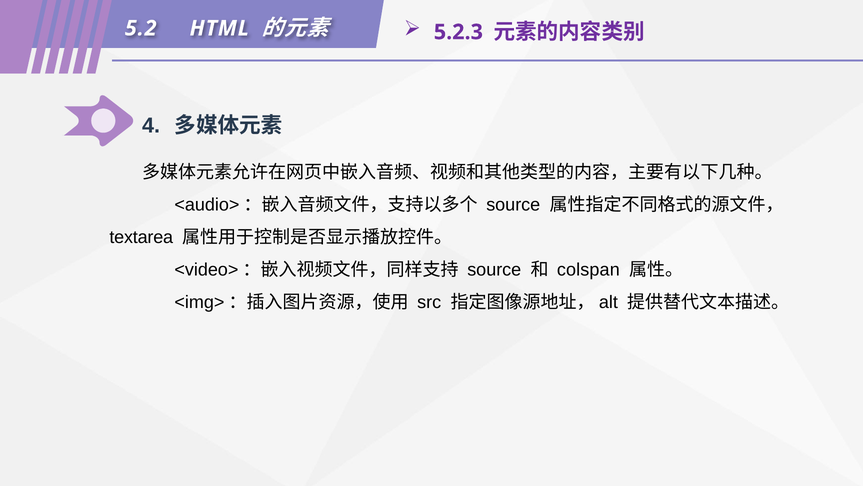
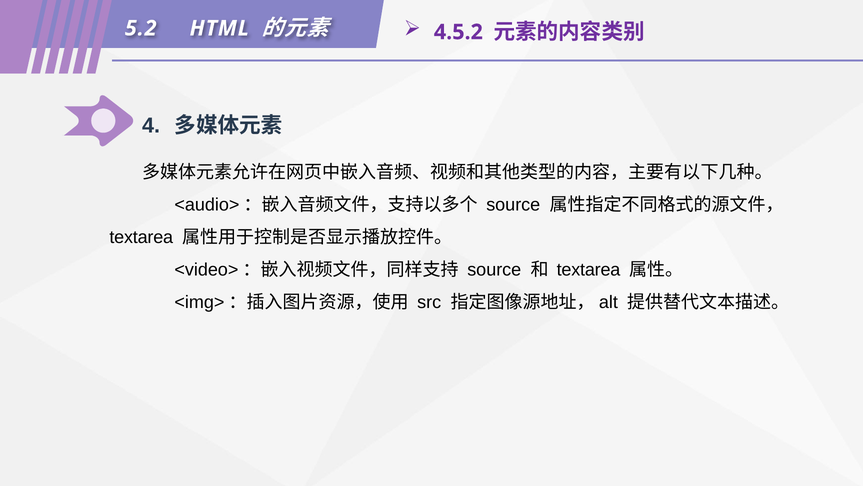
5.2.3: 5.2.3 -> 4.5.2 (458, 32)
colspan: colspan -> textarea (589, 269)
